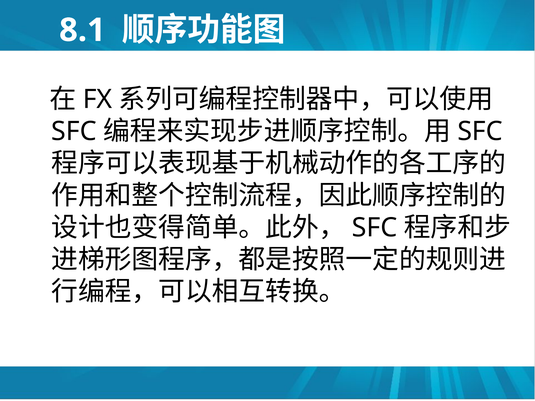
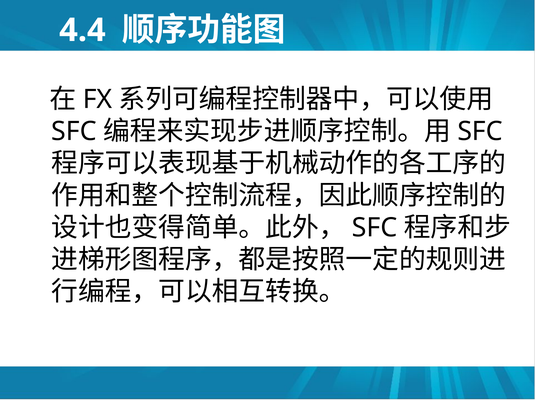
8.1: 8.1 -> 4.4 (82, 30)
